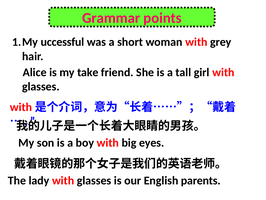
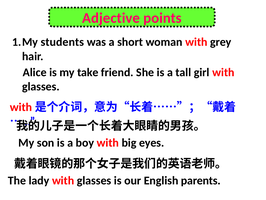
Grammar: Grammar -> Adjective (111, 18)
uccessful: uccessful -> students (62, 42)
